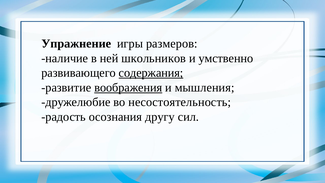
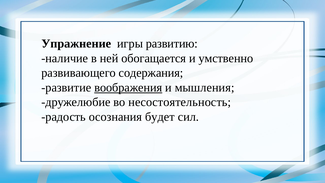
размеров: размеров -> развитию (172, 44)
школьников: школьников -> обогащается (154, 58)
содержания underline: present -> none (151, 73)
другу: другу -> будет (160, 117)
